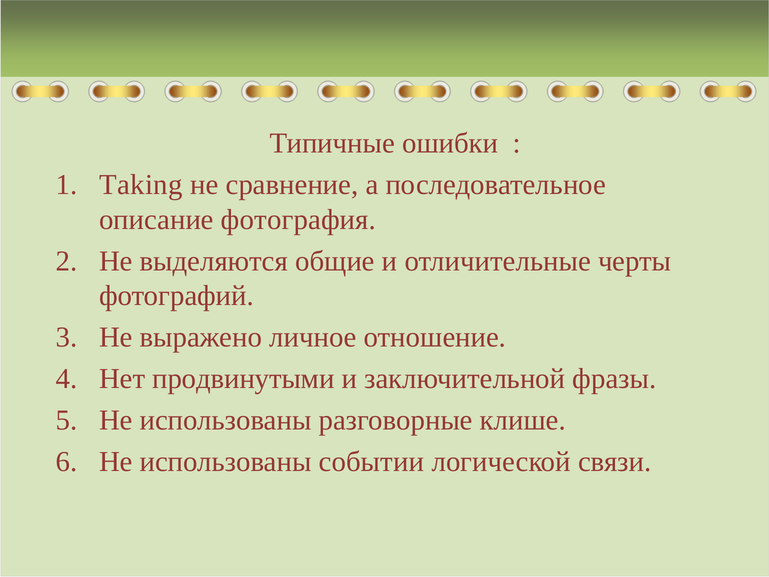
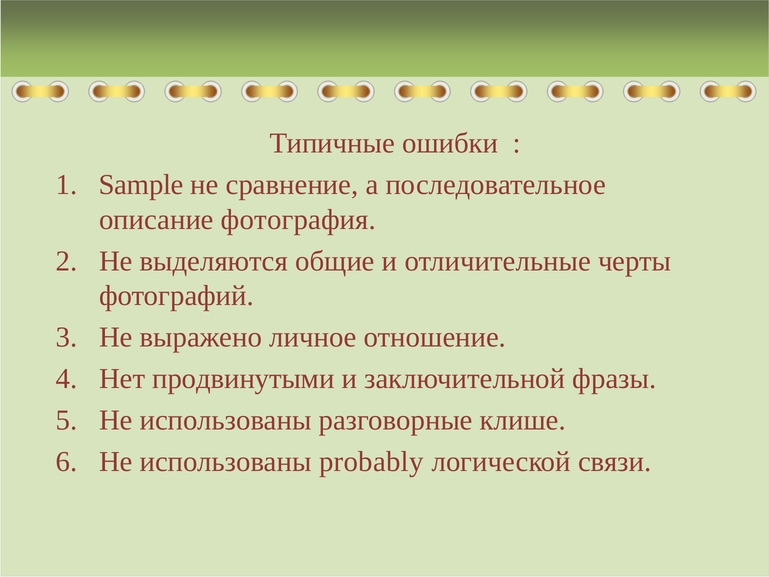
Taking: Taking -> Sample (141, 185)
событии: событии -> probably (371, 461)
